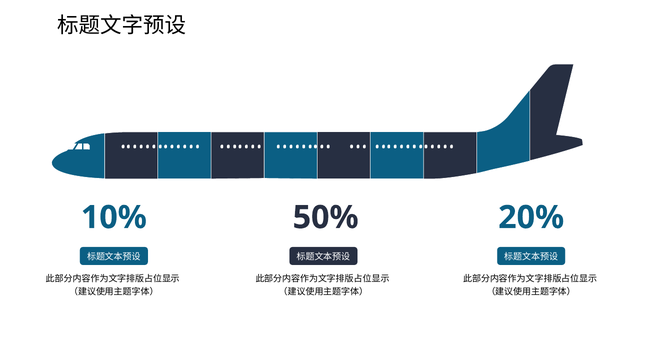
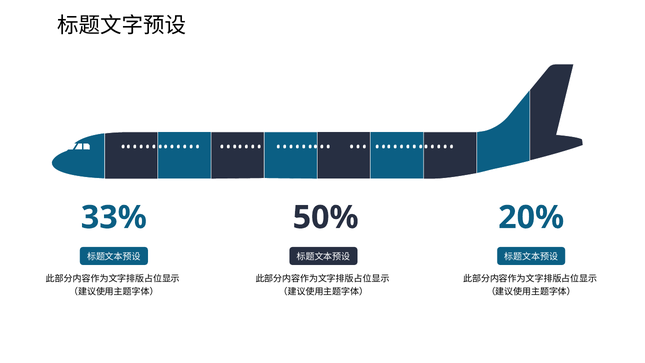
10%: 10% -> 33% (114, 217)
